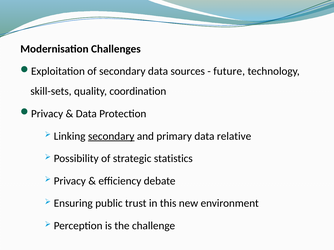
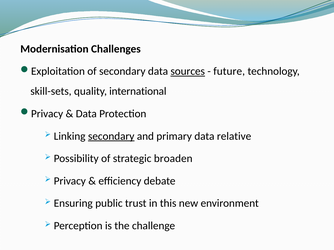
sources underline: none -> present (188, 71)
coordination: coordination -> international (138, 91)
statistics: statistics -> broaden (173, 159)
